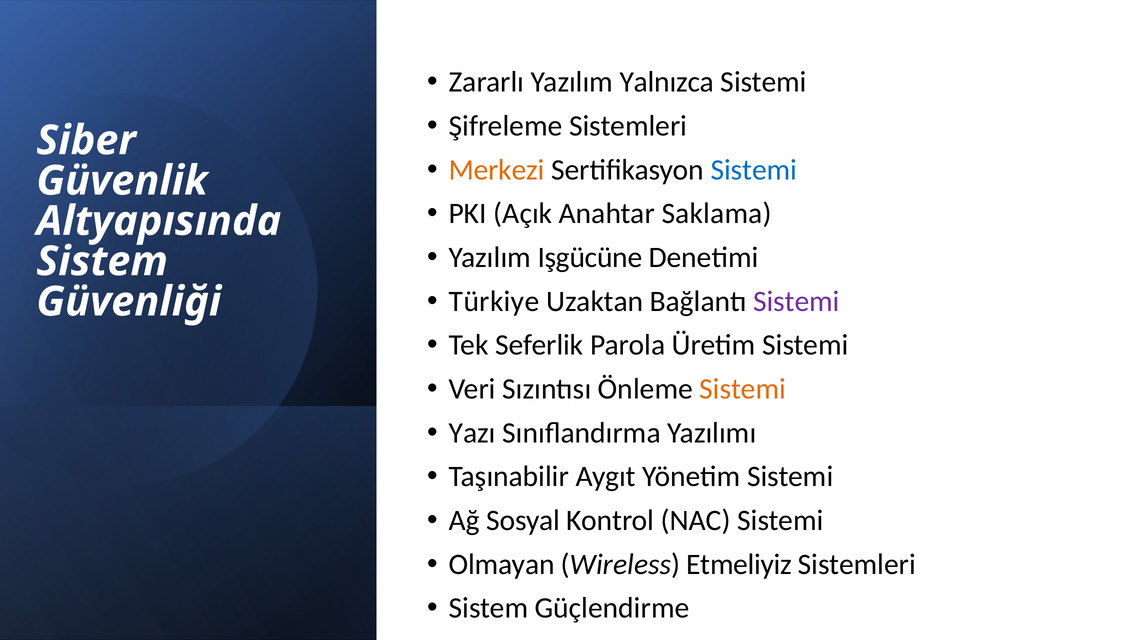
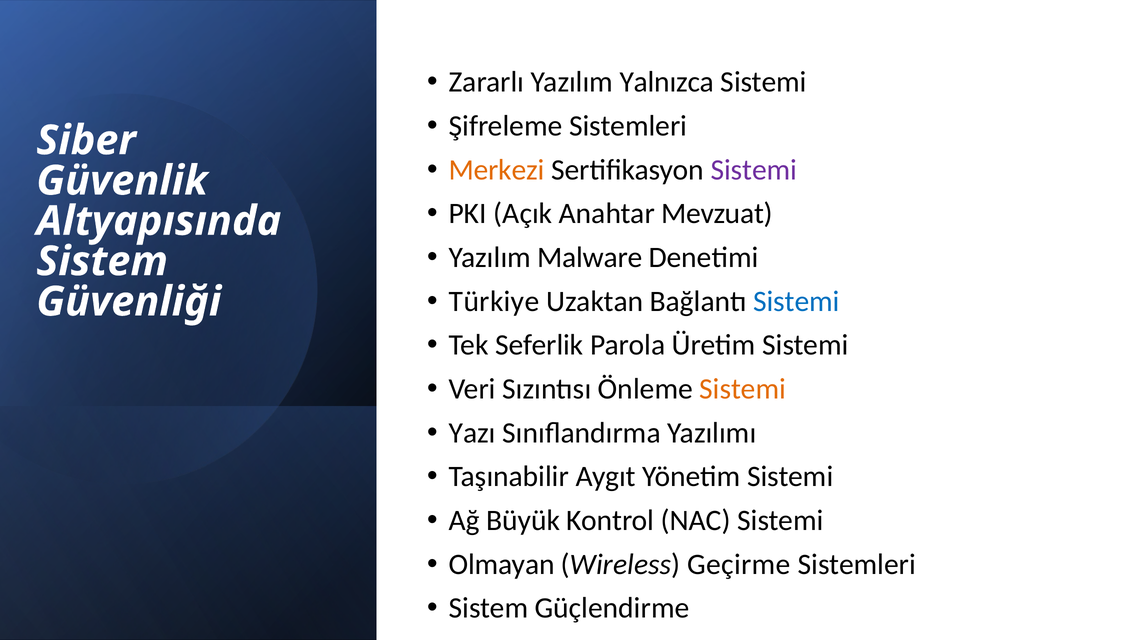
Sistemi colour: blue -> purple (754, 170)
Saklama: Saklama -> Mevzuat (717, 213)
Işgücüne: Işgücüne -> Malware (590, 257)
Sistemi colour: purple -> blue (796, 301)
Sosyal: Sosyal -> Büyük (523, 520)
Etmeliyiz: Etmeliyiz -> Geçirme (739, 564)
